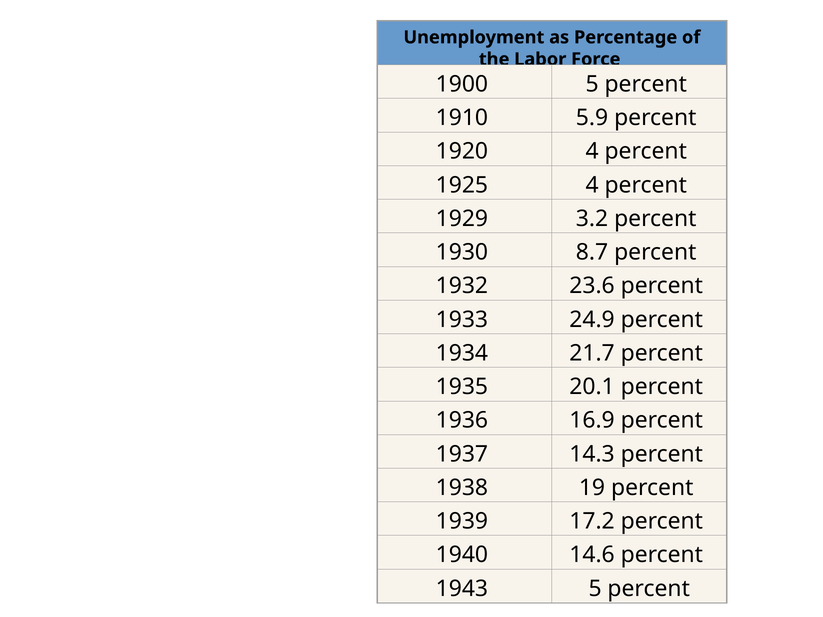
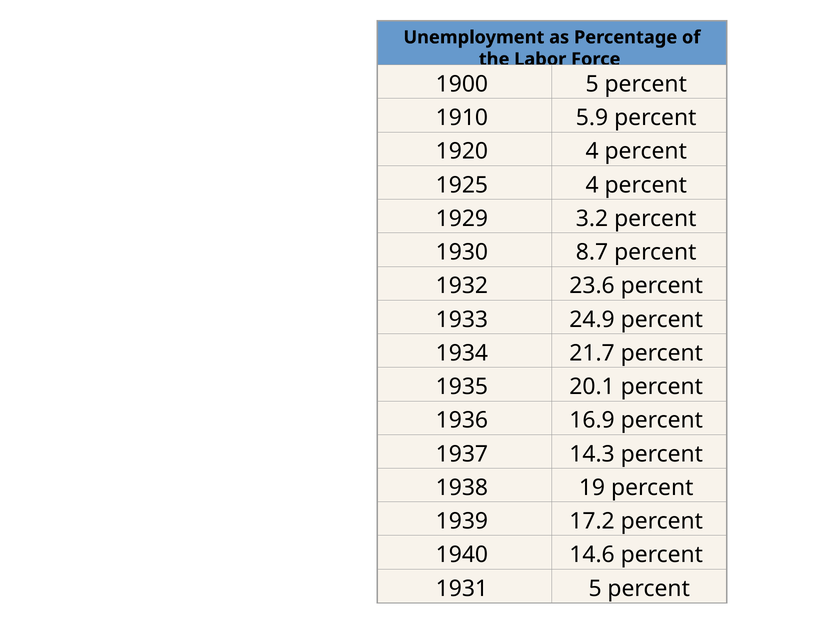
1943: 1943 -> 1931 (462, 589)
